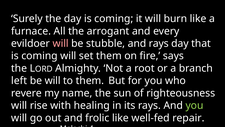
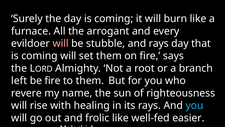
be will: will -> fire (53, 80)
you colour: light green -> light blue (194, 105)
repair: repair -> easier (188, 118)
